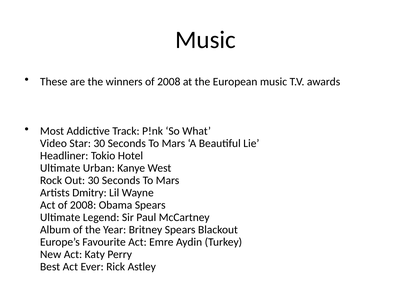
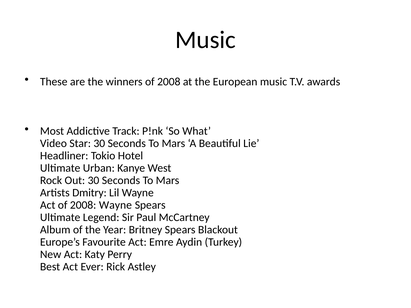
2008 Obama: Obama -> Wayne (115, 205)
